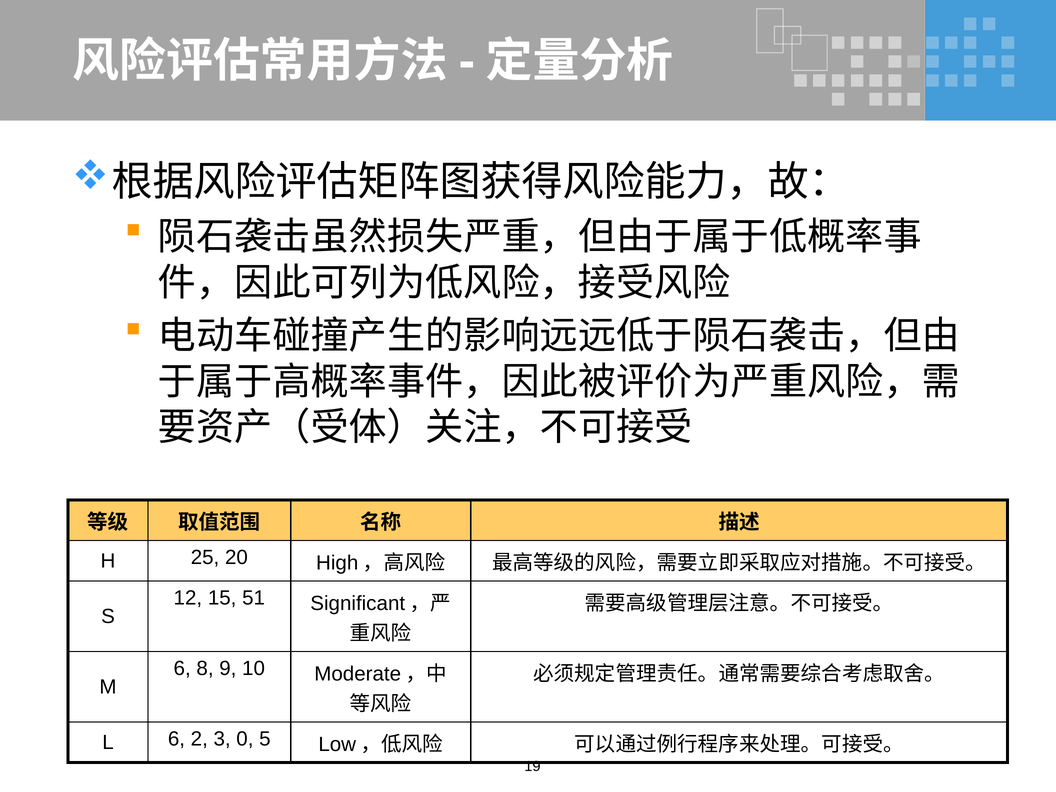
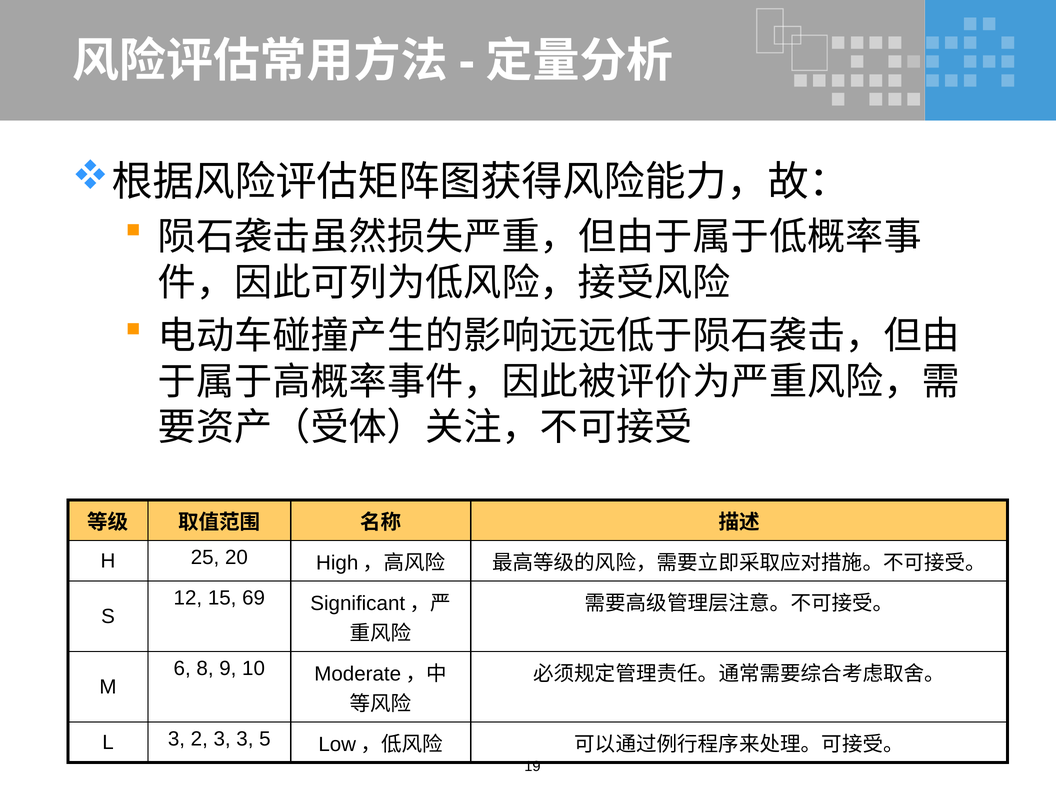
51: 51 -> 69 (254, 598)
L 6: 6 -> 3 (176, 739)
3 0: 0 -> 3 (245, 739)
